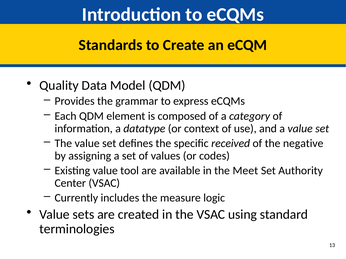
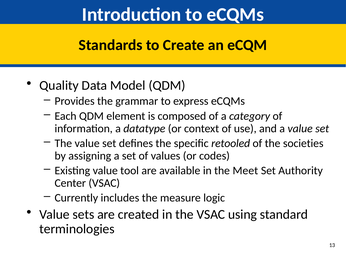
received: received -> retooled (231, 144)
negative: negative -> societies (303, 144)
